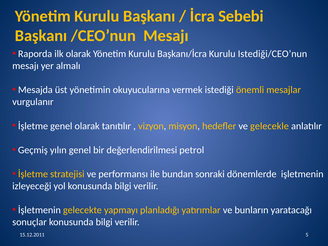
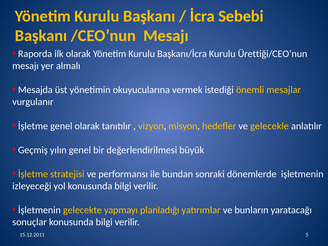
Istediği/CEO’nun: Istediği/CEO’nun -> Ürettiği/CEO’nun (273, 54)
petrol: petrol -> büyük (192, 150)
